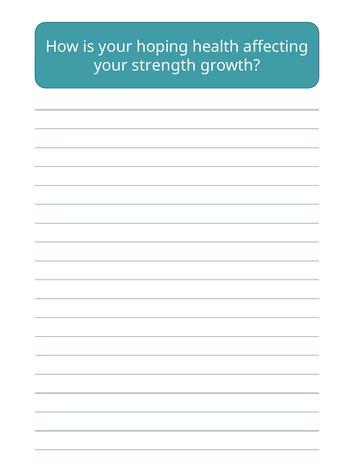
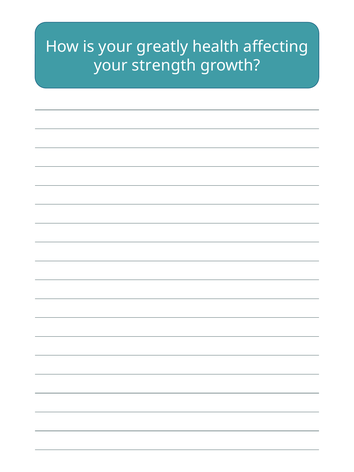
hoping: hoping -> greatly (162, 47)
